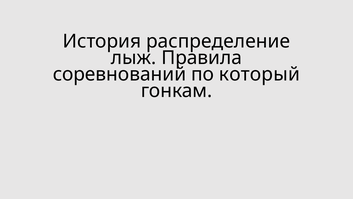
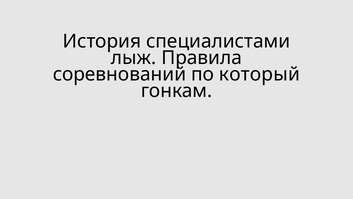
распределение: распределение -> специалистами (218, 41)
